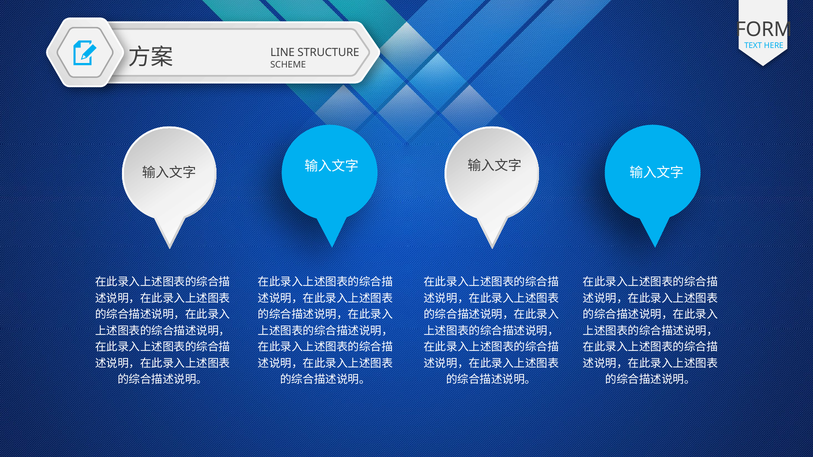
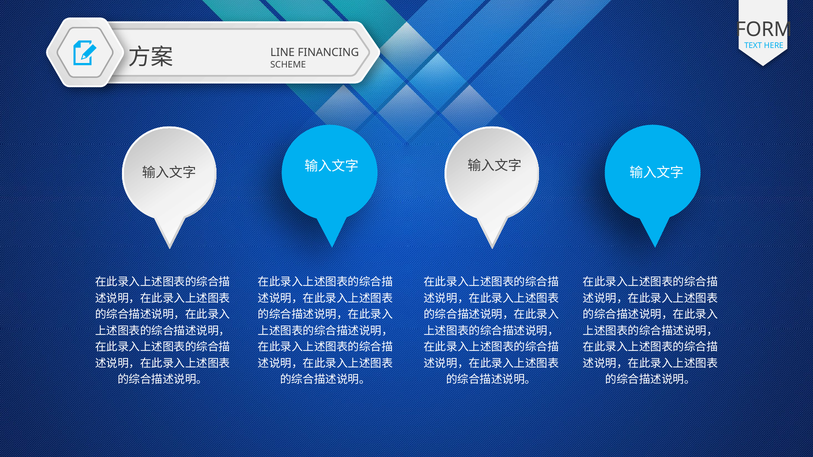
STRUCTURE: STRUCTURE -> FINANCING (328, 53)
